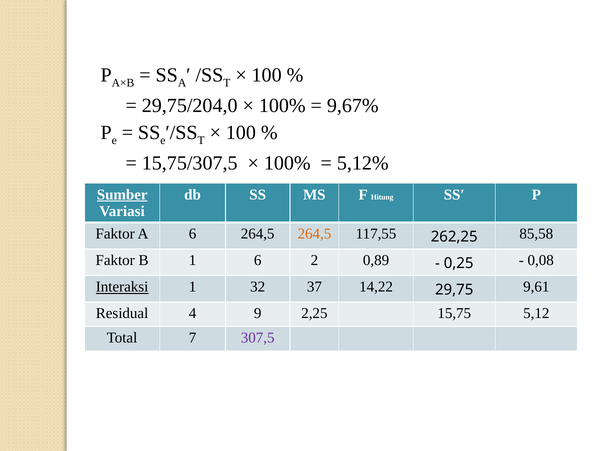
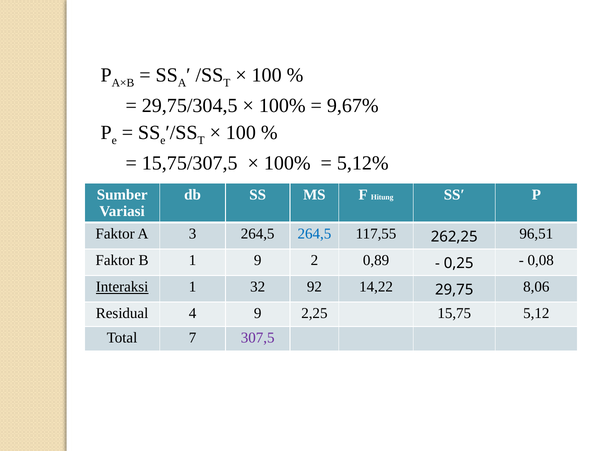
29,75/204,0: 29,75/204,0 -> 29,75/304,5 (190, 106)
Sumber underline: present -> none (122, 195)
A 6: 6 -> 3 (193, 234)
264,5 colour: orange -> blue (314, 234)
85,58: 85,58 -> 96,51 (536, 234)
1 6: 6 -> 9 (258, 260)
37: 37 -> 92 (314, 287)
9,61: 9,61 -> 8,06 (536, 287)
